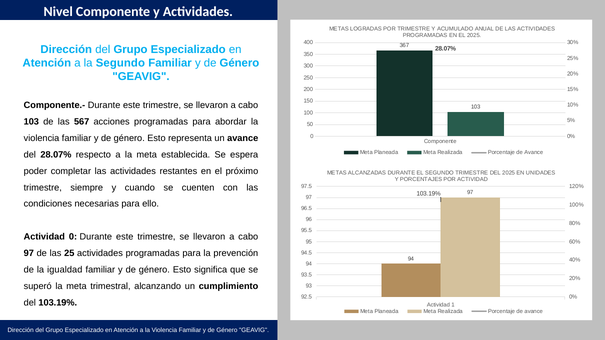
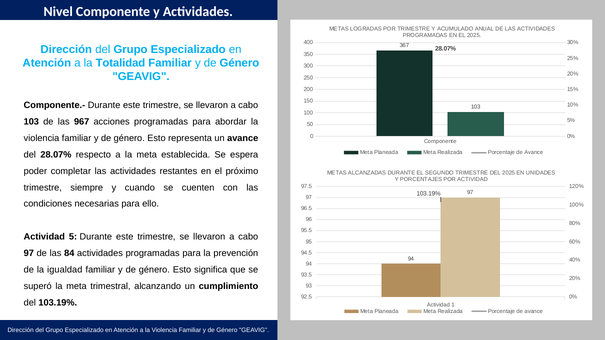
la Segundo: Segundo -> Totalidad (120, 63)
567: 567 -> 967 (82, 122)
Actividad 0: 0 -> 5 (73, 237)
25: 25 -> 84 (69, 253)
